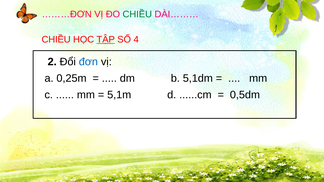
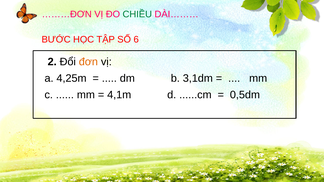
CHIỀU: CHIỀU -> BƯỚC (56, 40)
TẬP underline: present -> none (106, 40)
4: 4 -> 6 (136, 40)
đơn colour: blue -> orange (88, 62)
0,25m: 0,25m -> 4,25m (72, 78)
5,1dm: 5,1dm -> 3,1dm (198, 78)
5,1m: 5,1m -> 4,1m (119, 95)
